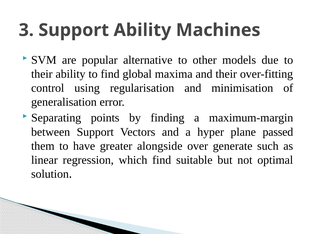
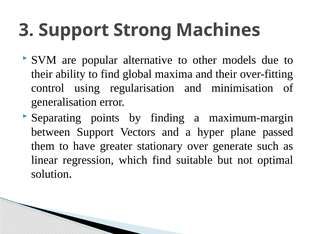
Support Ability: Ability -> Strong (143, 30)
alongside: alongside -> stationary (160, 146)
